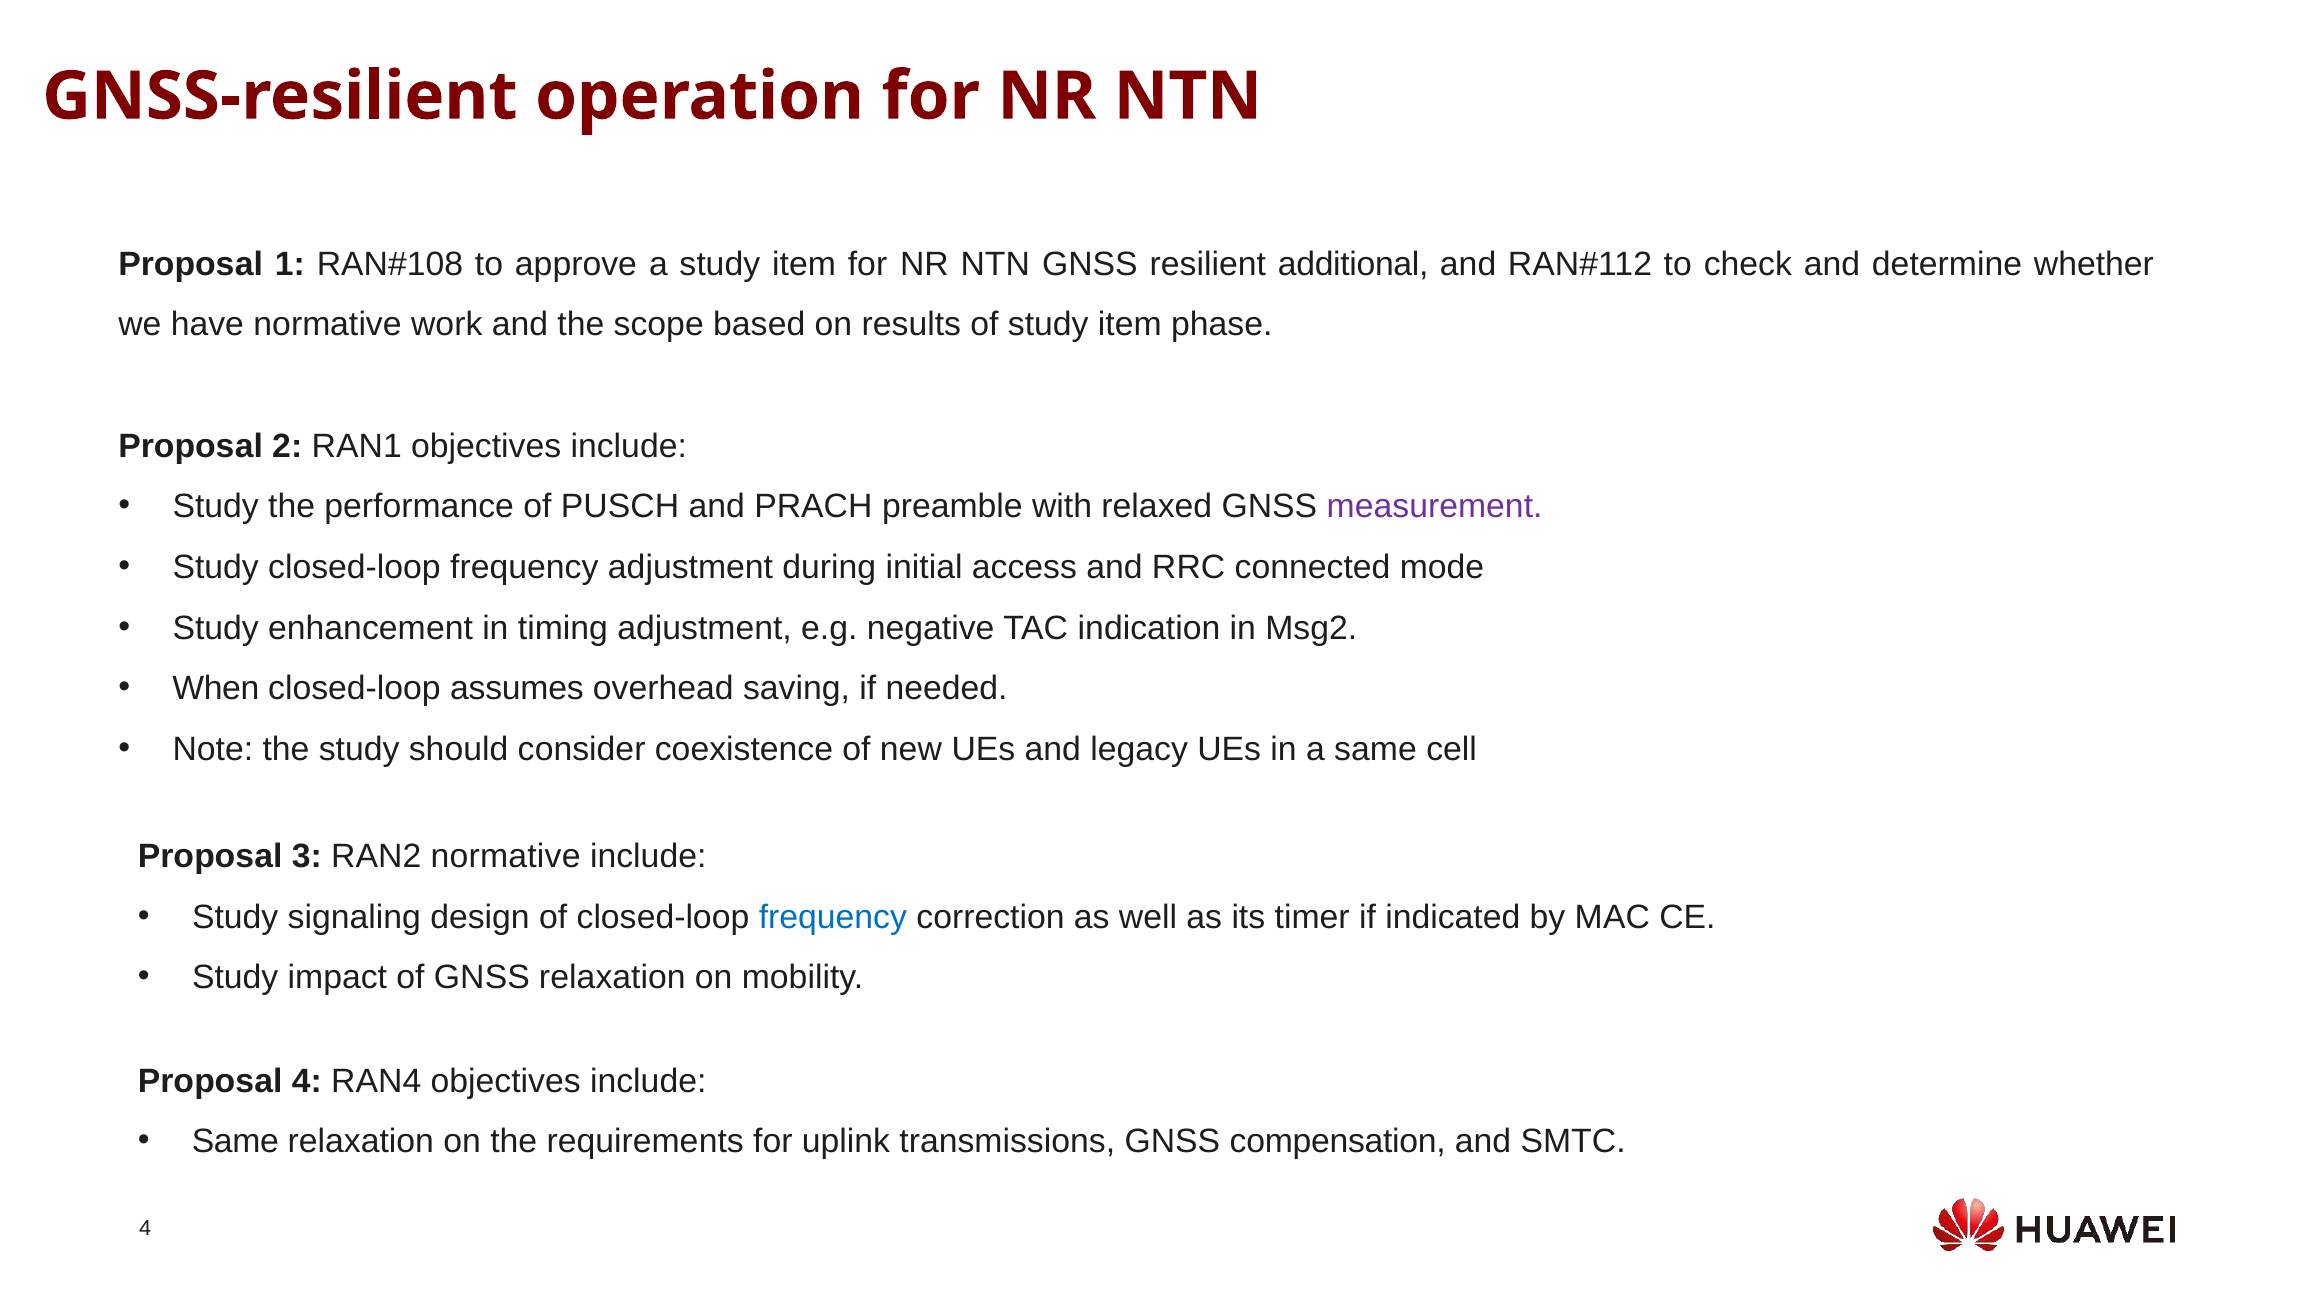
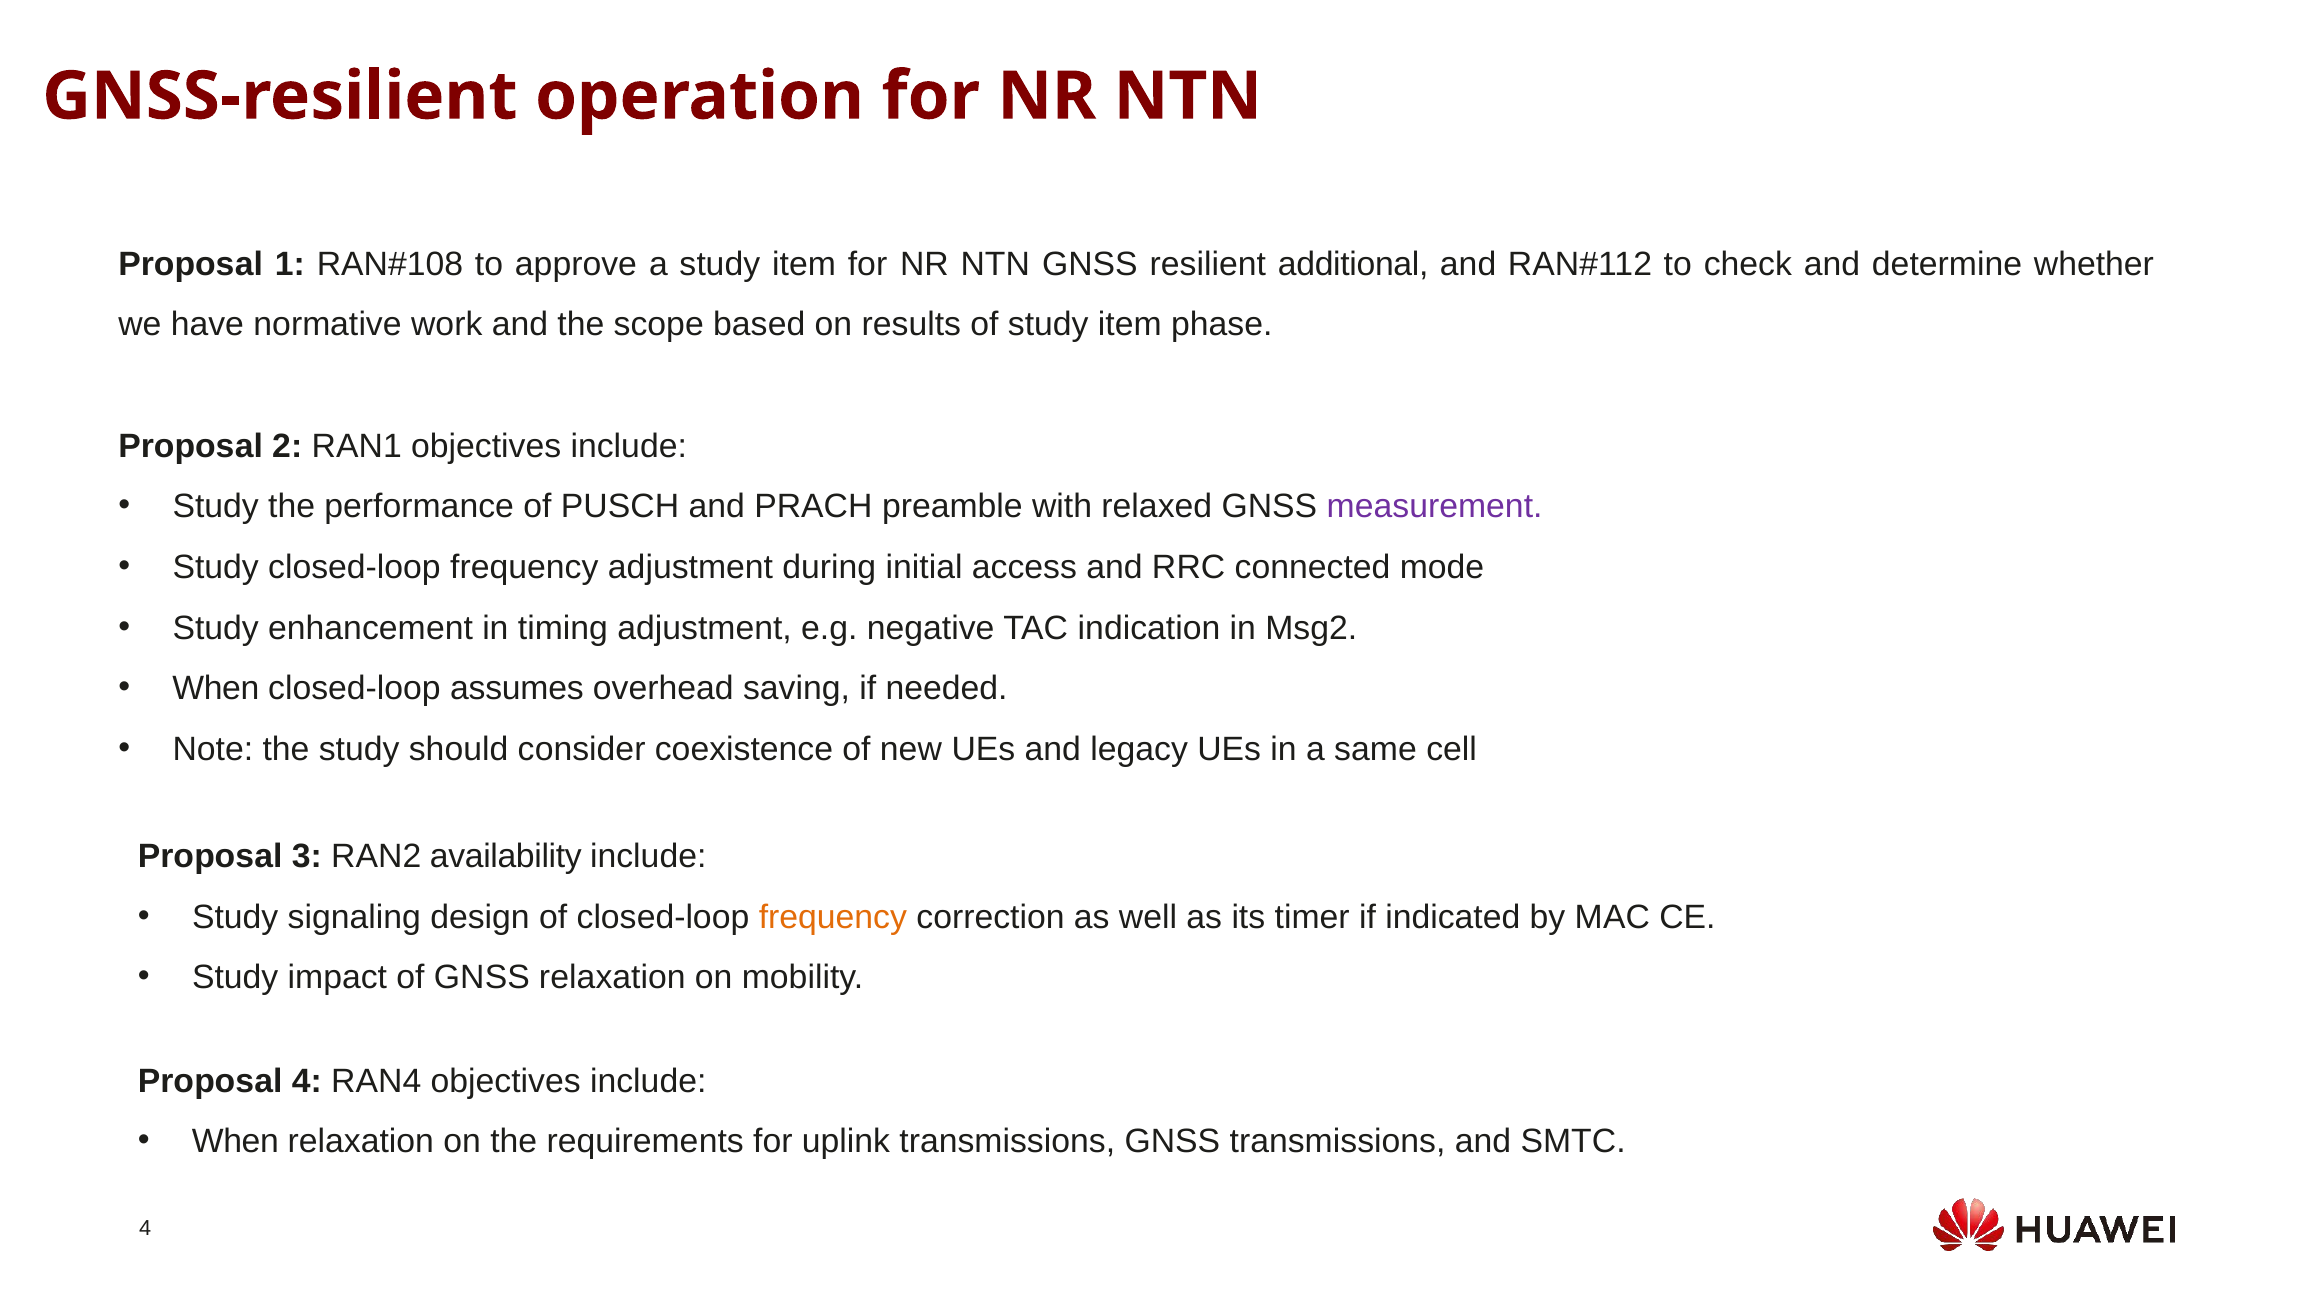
RAN2 normative: normative -> availability (506, 857)
frequency colour: blue -> orange (833, 917)
Same: Same -> When (235, 1142)
GNSS compensation: compensation -> transmissions (1338, 1142)
